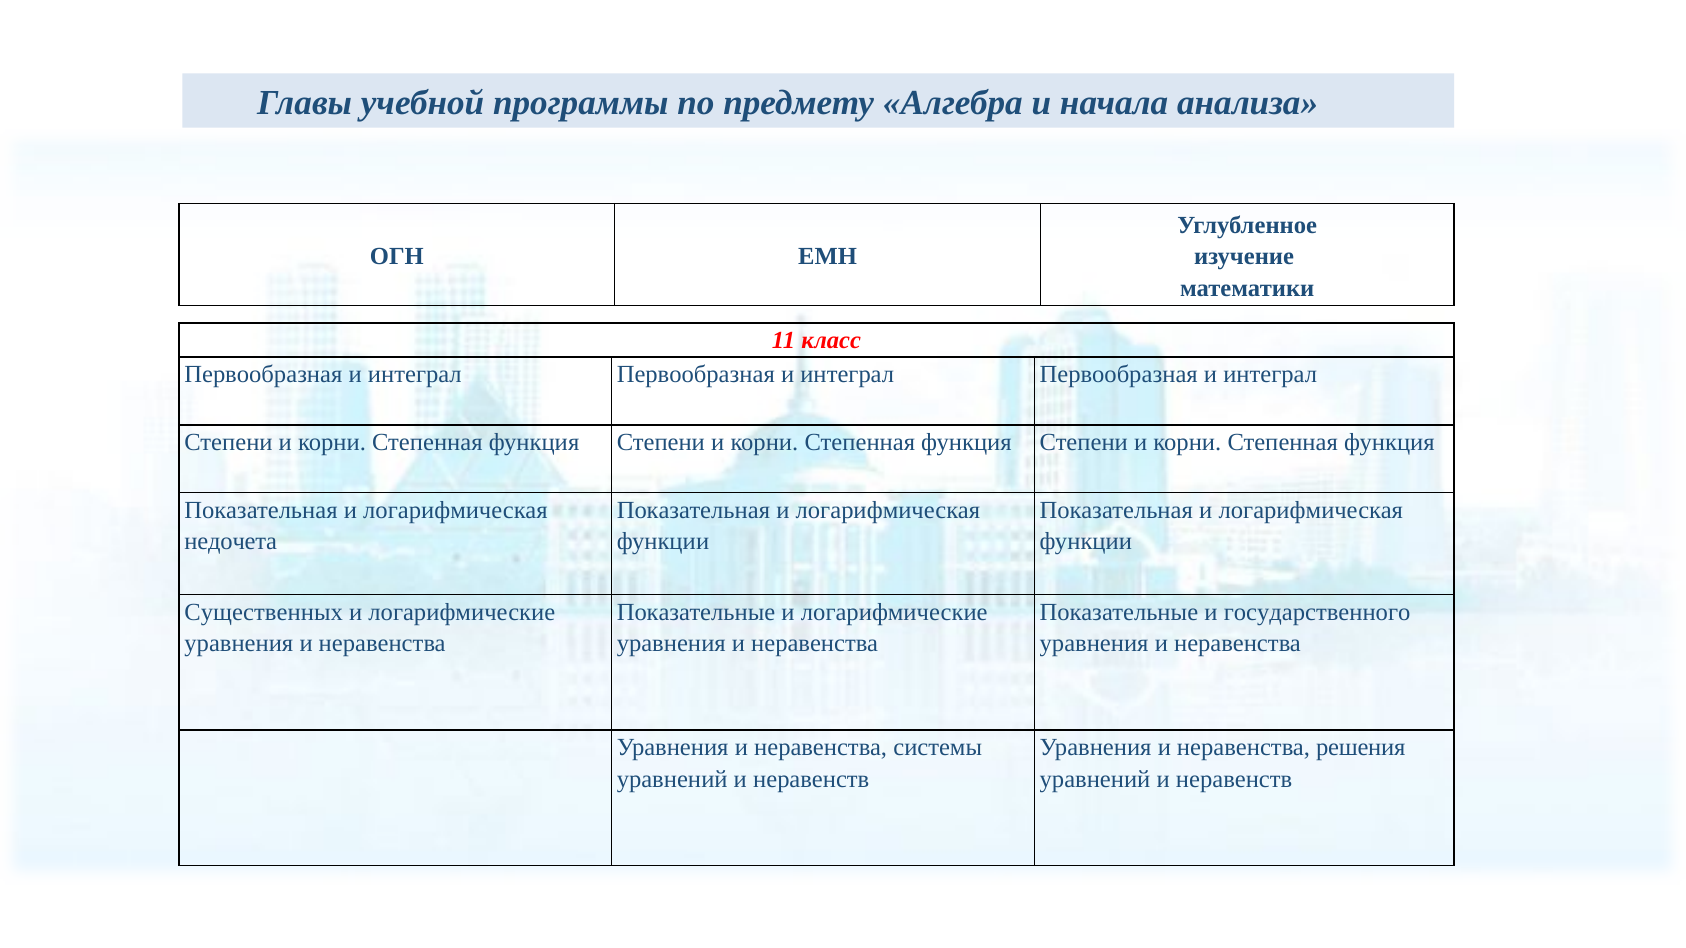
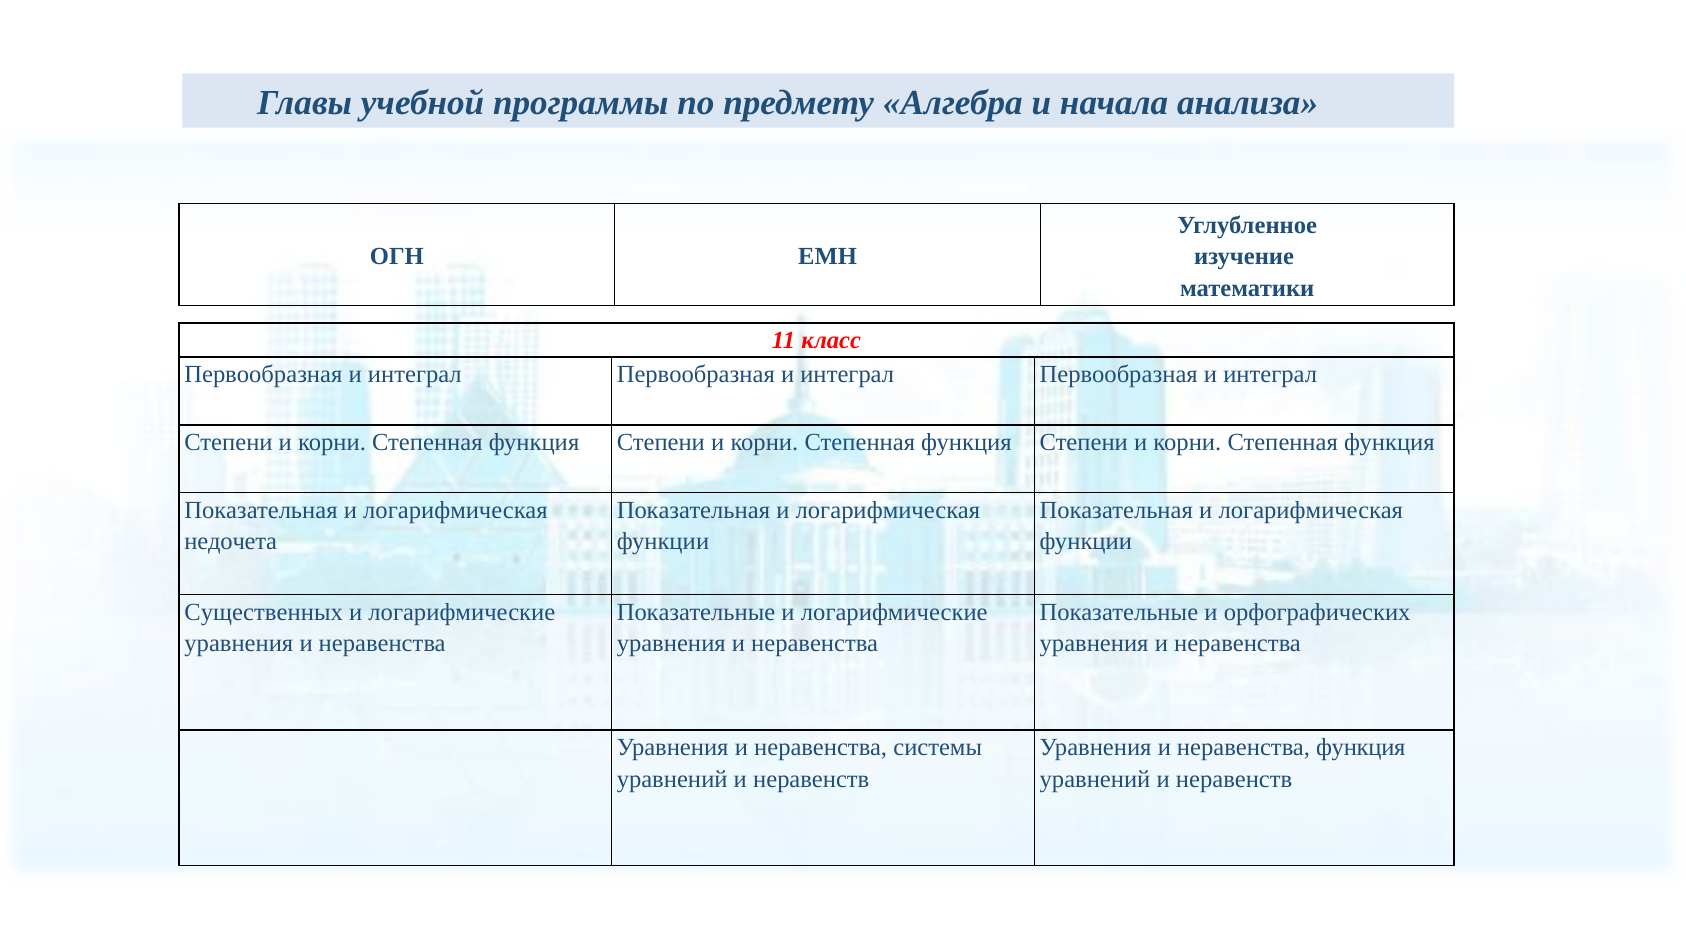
государственного: государственного -> орфографических (1317, 612)
неравенства решения: решения -> функция (1361, 748)
